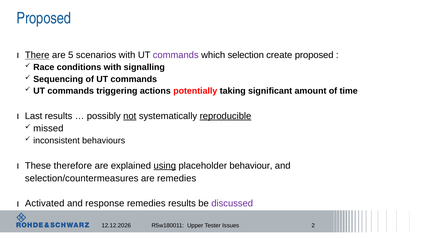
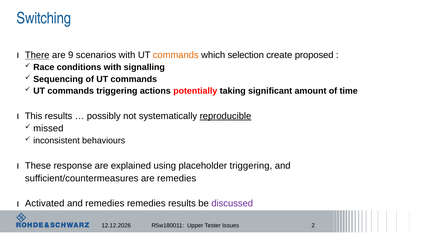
Proposed: Proposed -> Switching (44, 18)
5: 5 -> 9 (71, 55)
commands colour: purple -> orange (176, 55)
Last: Last -> This (34, 116)
not underline: present -> none (130, 116)
therefore: therefore -> response (73, 166)
using underline: present -> none (165, 166)
placeholder behaviour: behaviour -> triggering (251, 166)
selection/countermeasures: selection/countermeasures -> sufficient/countermeasures (82, 178)
and response: response -> remedies (105, 203)
